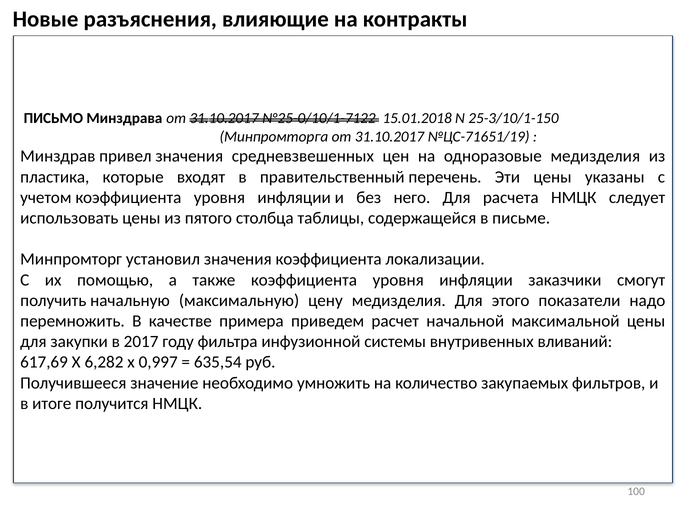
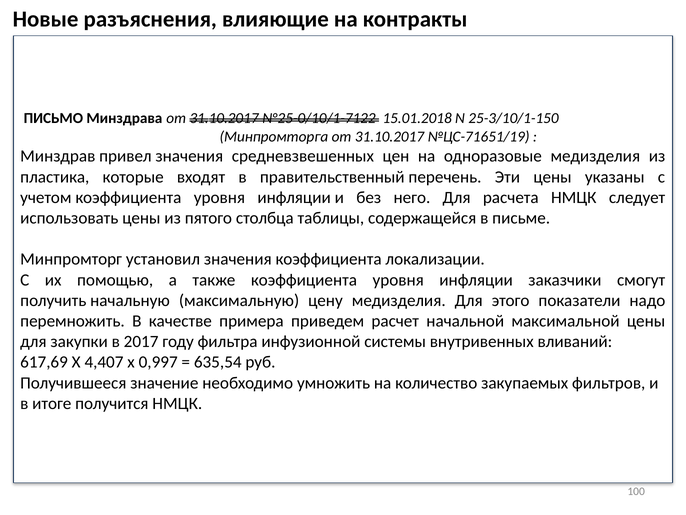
6,282: 6,282 -> 4,407 (104, 362)
